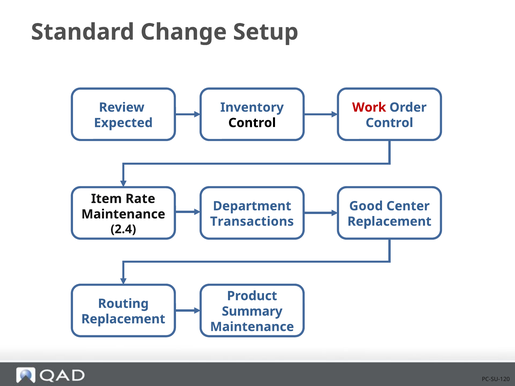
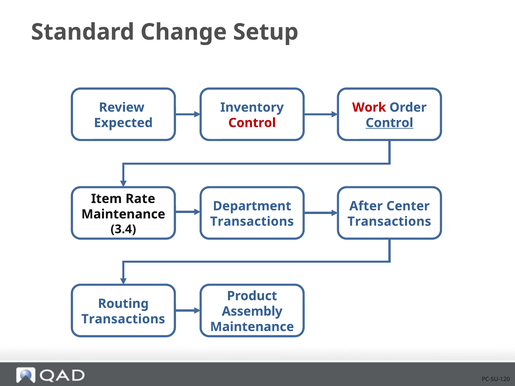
Control colour: black -> red (252, 123)
Control underline: none -> present (389, 123)
Good: Good -> After (366, 206)
Replacement: Replacement -> Transactions (389, 222)
2.4: 2.4 -> 3.4 (123, 229)
Summary: Summary -> Assembly (252, 312)
Replacement: Replacement -> Transactions (123, 319)
